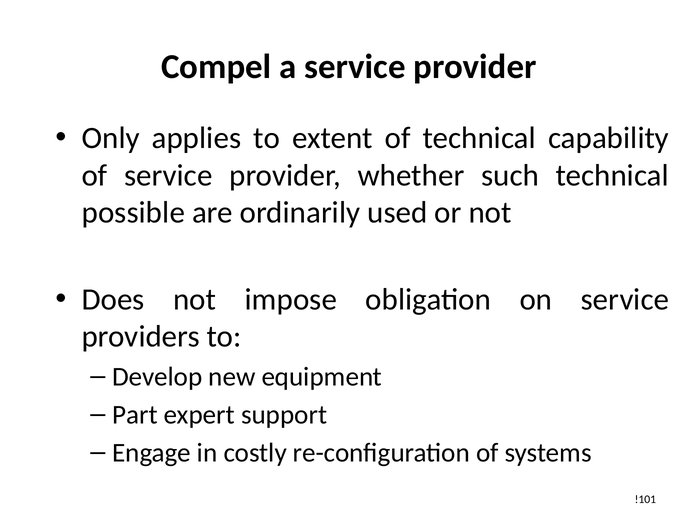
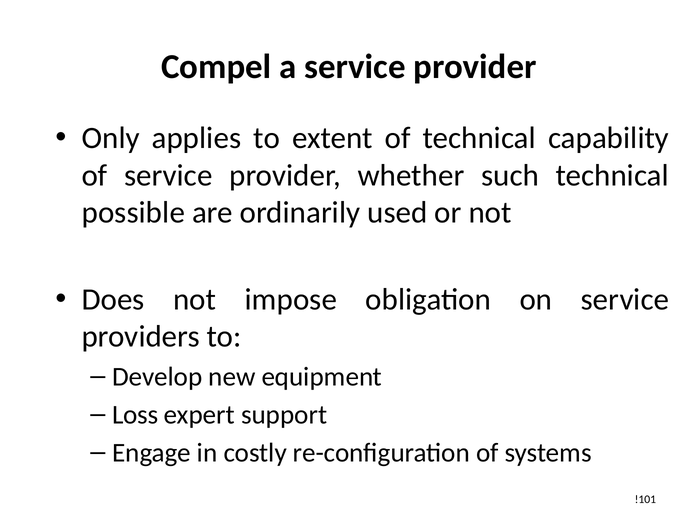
Part: Part -> Loss (135, 415)
